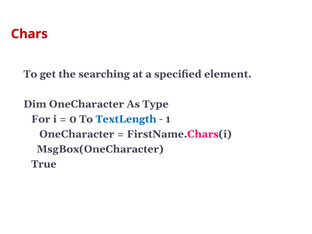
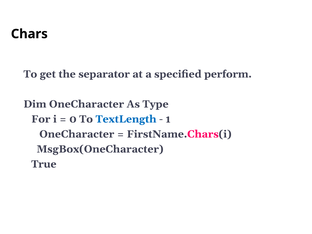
Chars colour: red -> black (29, 34)
searching: searching -> separator (104, 74)
element: element -> perform (228, 74)
